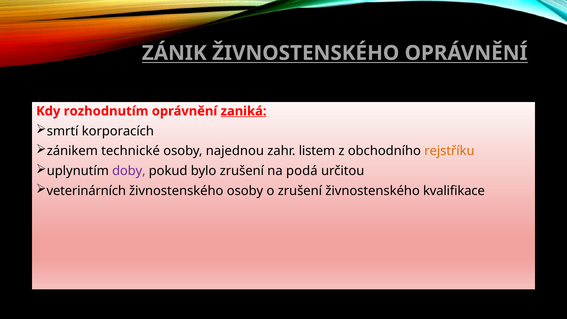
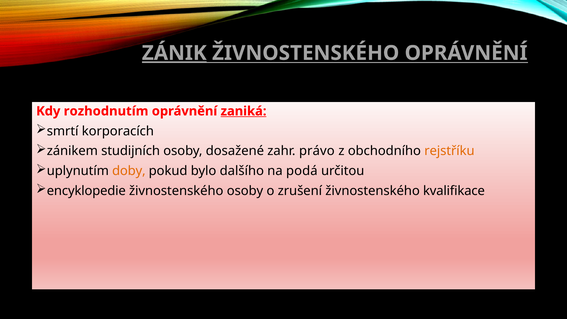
ZÁNIK underline: none -> present (174, 53)
technické: technické -> studijních (131, 151)
najednou: najednou -> dosažené (235, 151)
listem: listem -> právo (317, 151)
doby colour: purple -> orange (129, 171)
bylo zrušení: zrušení -> dalšího (242, 171)
veterinárních: veterinárních -> encyklopedie (86, 191)
